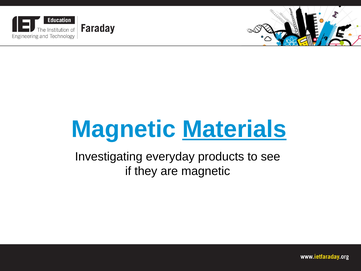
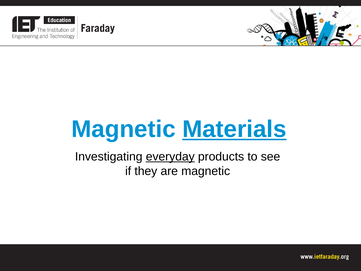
everyday underline: none -> present (170, 157)
